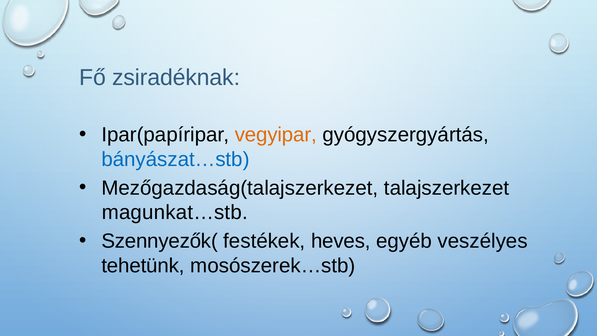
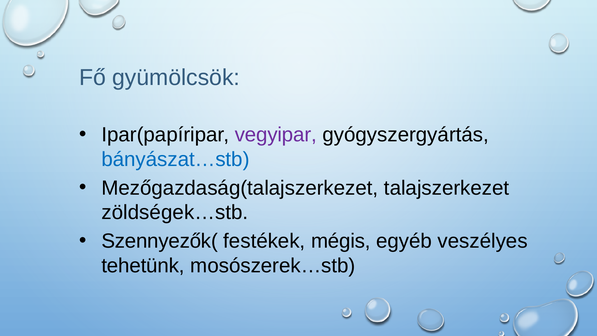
zsiradéknak: zsiradéknak -> gyümölcsök (176, 77)
vegyipar colour: orange -> purple (276, 135)
magunkat…stb: magunkat…stb -> zöldségek…stb (175, 212)
heves: heves -> mégis (341, 241)
